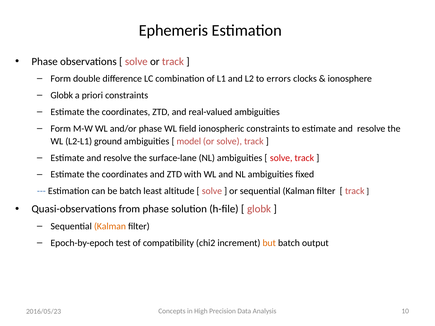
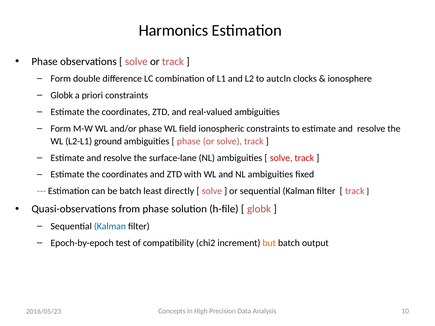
Ephemeris: Ephemeris -> Harmonics (173, 30)
errors: errors -> autcln (279, 79)
model: model -> phase (189, 141)
altitude: altitude -> directly (179, 191)
Kalman colour: orange -> blue (110, 226)
